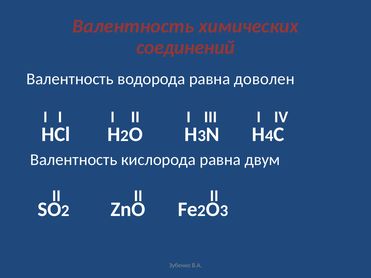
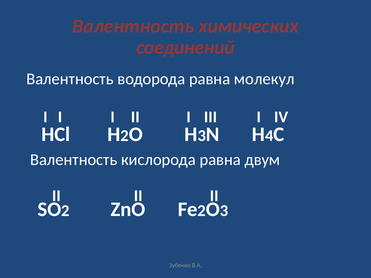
доволен: доволен -> молекул (264, 79)
